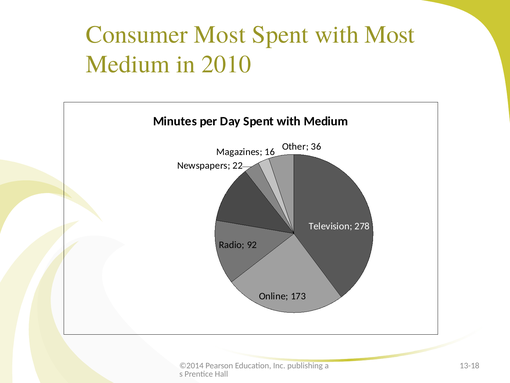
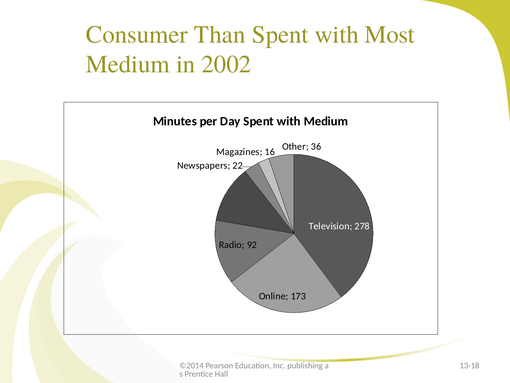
Consumer Most: Most -> Than (220, 34)
2010: 2010 -> 2002 (226, 64)
